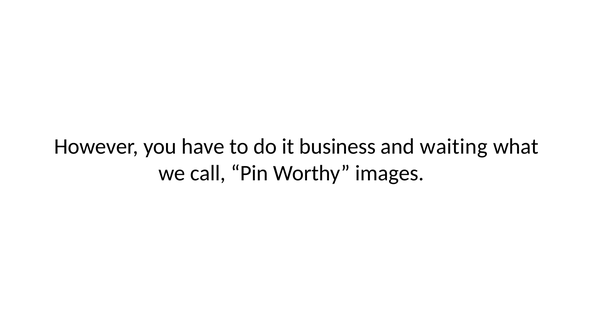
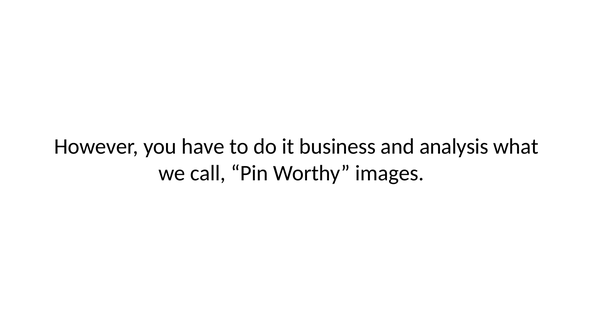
waiting: waiting -> analysis (454, 146)
